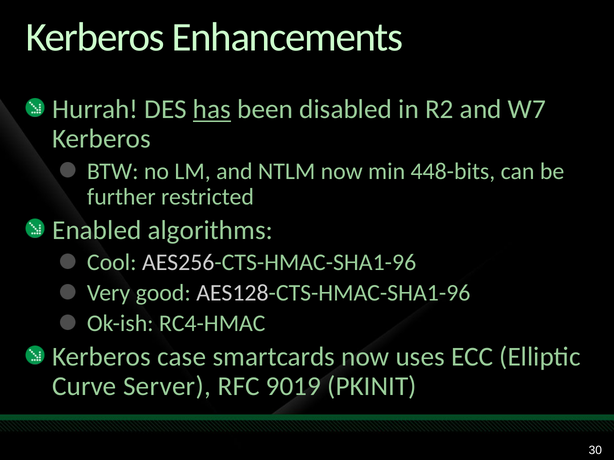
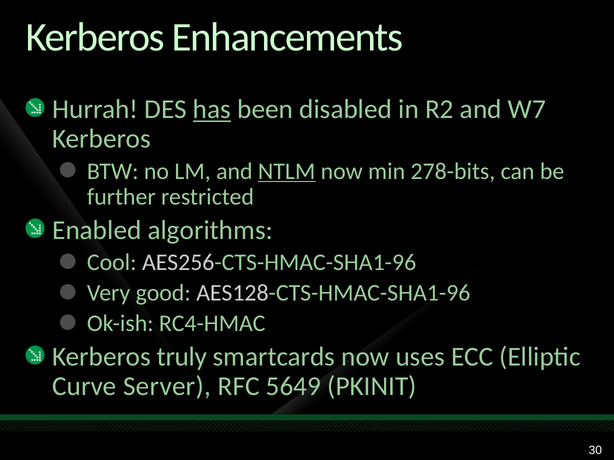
NTLM underline: none -> present (287, 171)
448-bits: 448-bits -> 278-bits (453, 171)
case: case -> truly (182, 357)
9019: 9019 -> 5649 (293, 386)
